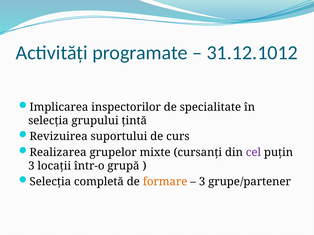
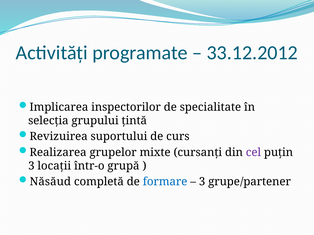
31.12.1012: 31.12.1012 -> 33.12.2012 (252, 53)
Selecţia: Selecţia -> Năsăud (50, 182)
formare colour: orange -> blue (165, 182)
